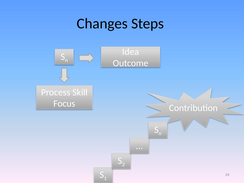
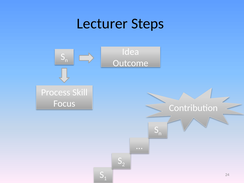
Changes: Changes -> Lecturer (102, 24)
